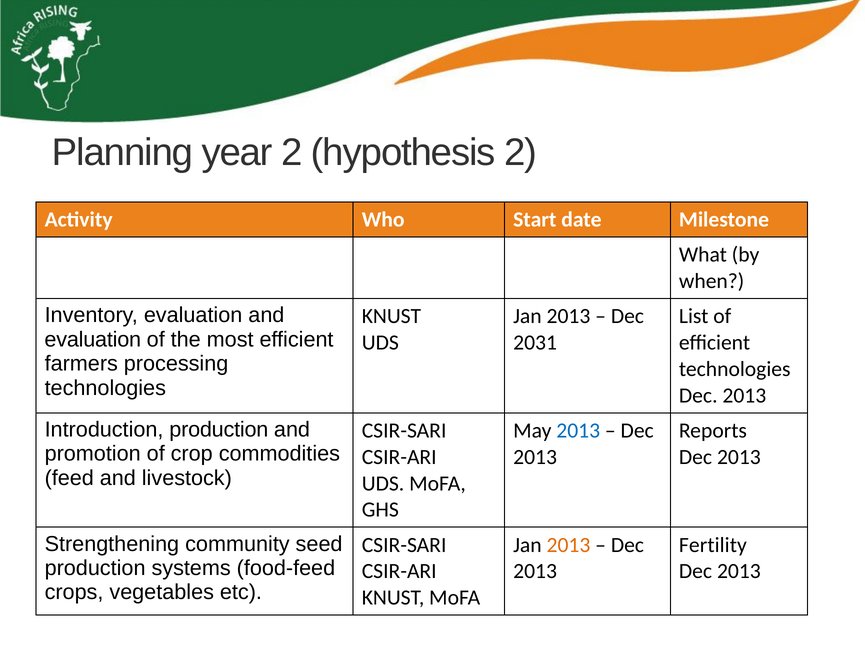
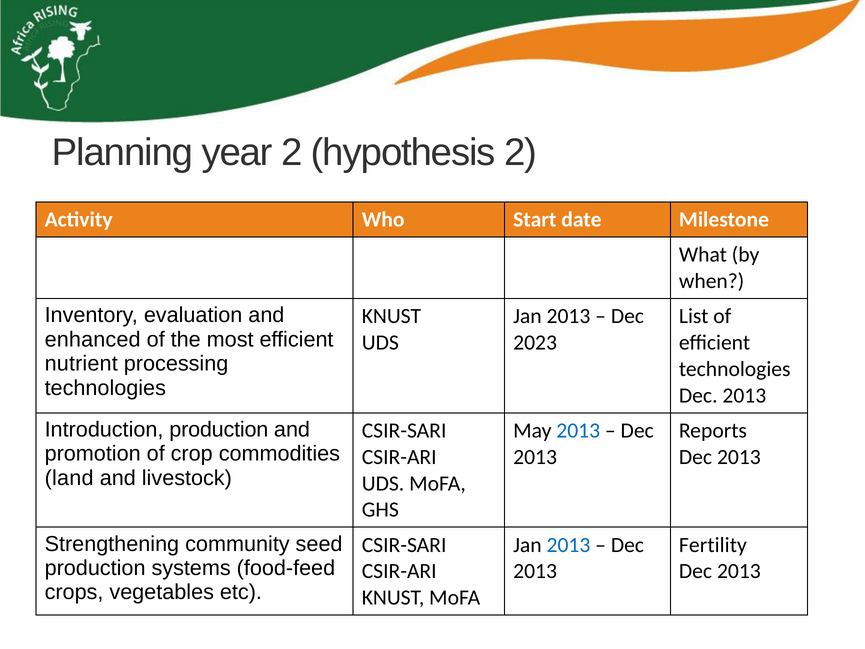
evaluation: evaluation -> enhanced (93, 339)
2031: 2031 -> 2023 (535, 343)
farmers: farmers -> nutrient (81, 364)
feed: feed -> land (69, 478)
2013 colour: orange -> blue (568, 545)
